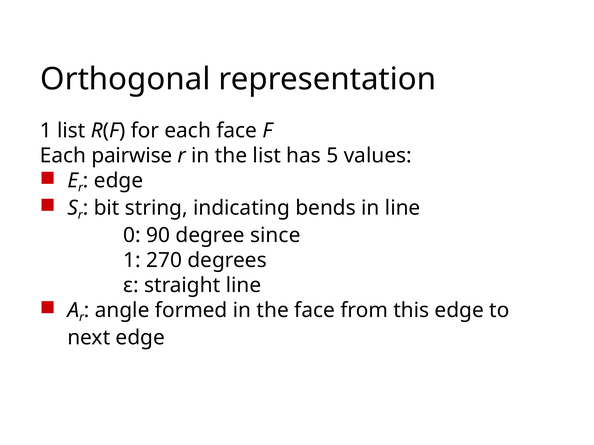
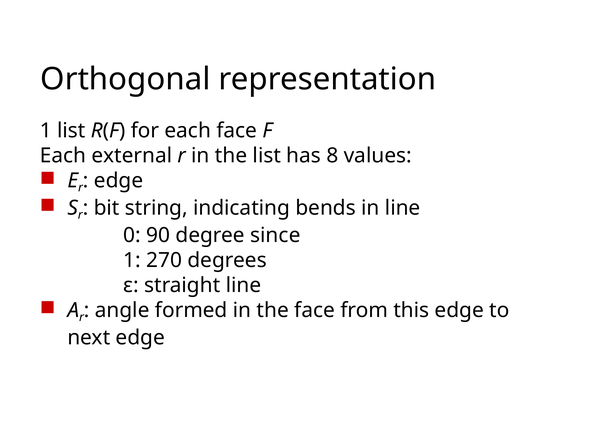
pairwise: pairwise -> external (132, 156)
5: 5 -> 8 (332, 156)
